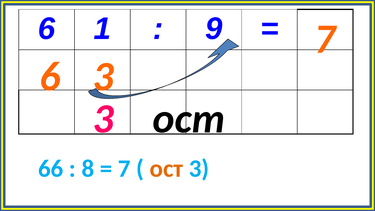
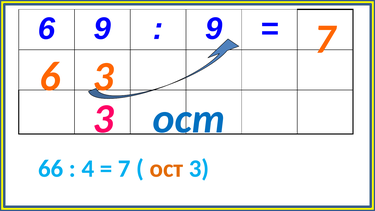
6 1: 1 -> 9 (102, 29)
ост colour: black -> blue (189, 119)
8: 8 -> 4 (88, 169)
